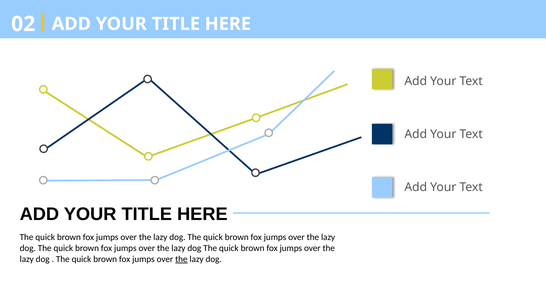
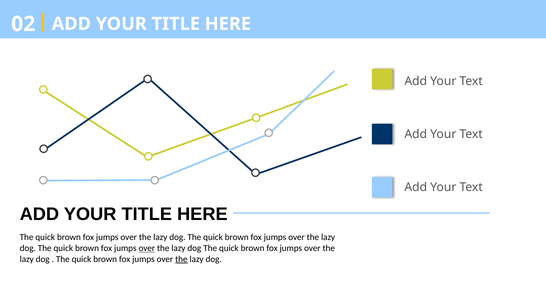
over underline: none -> present (147, 248)
